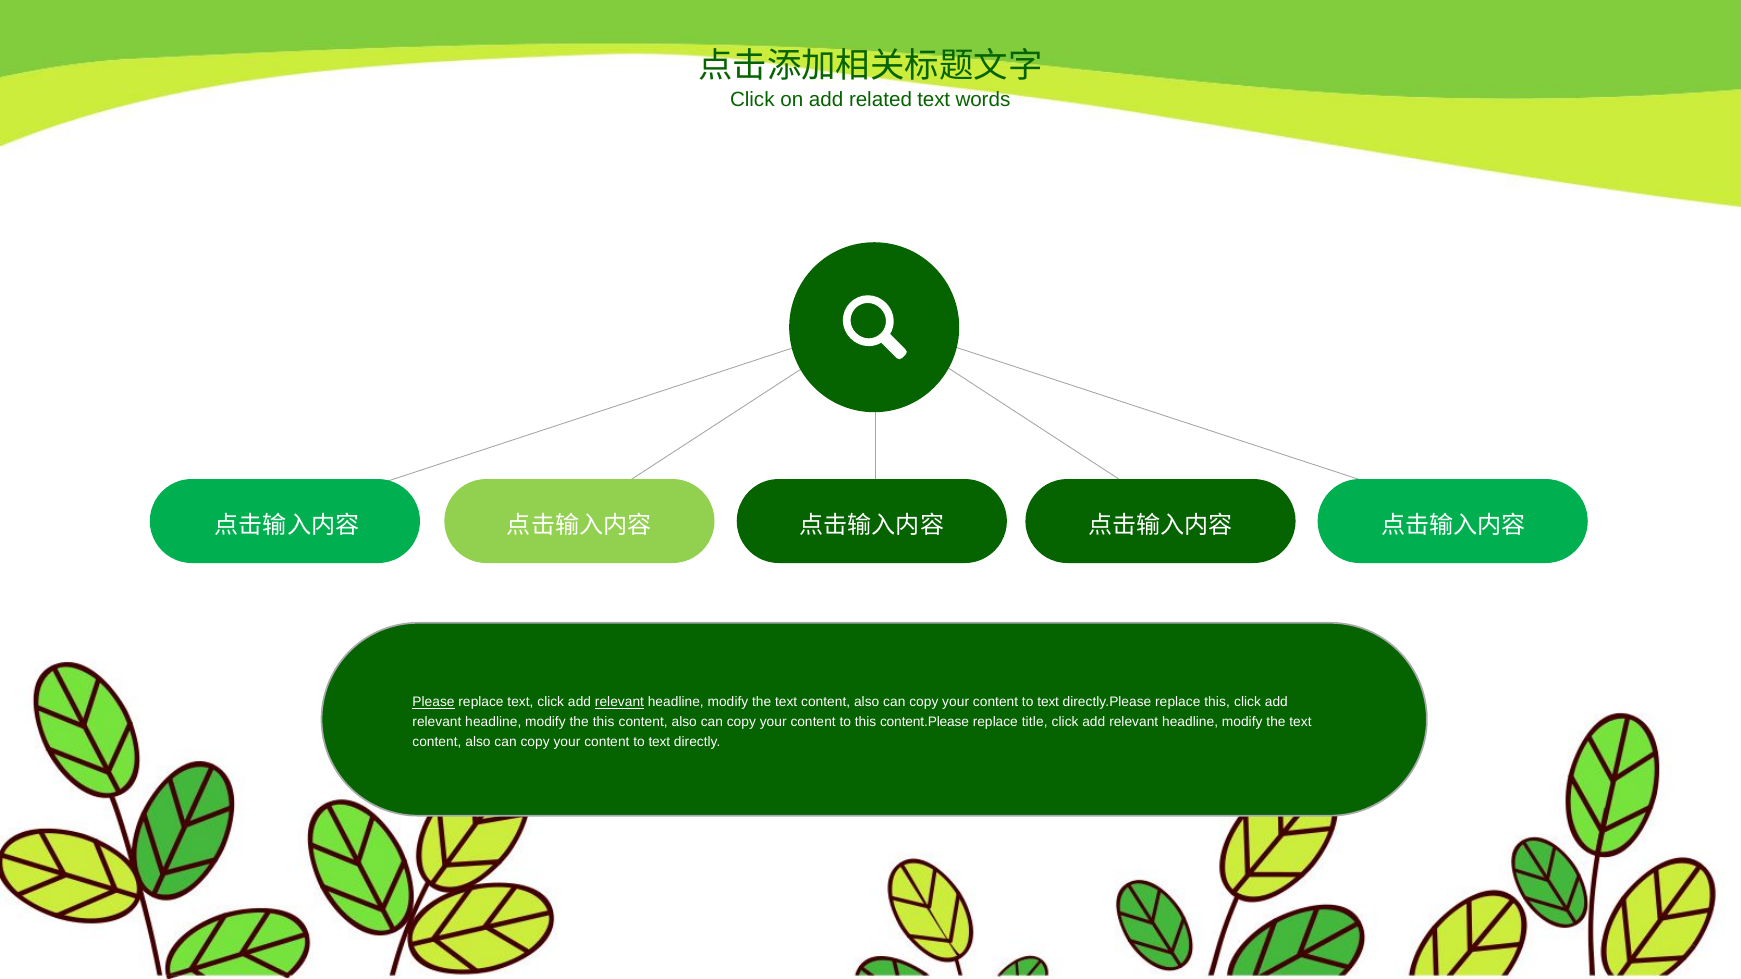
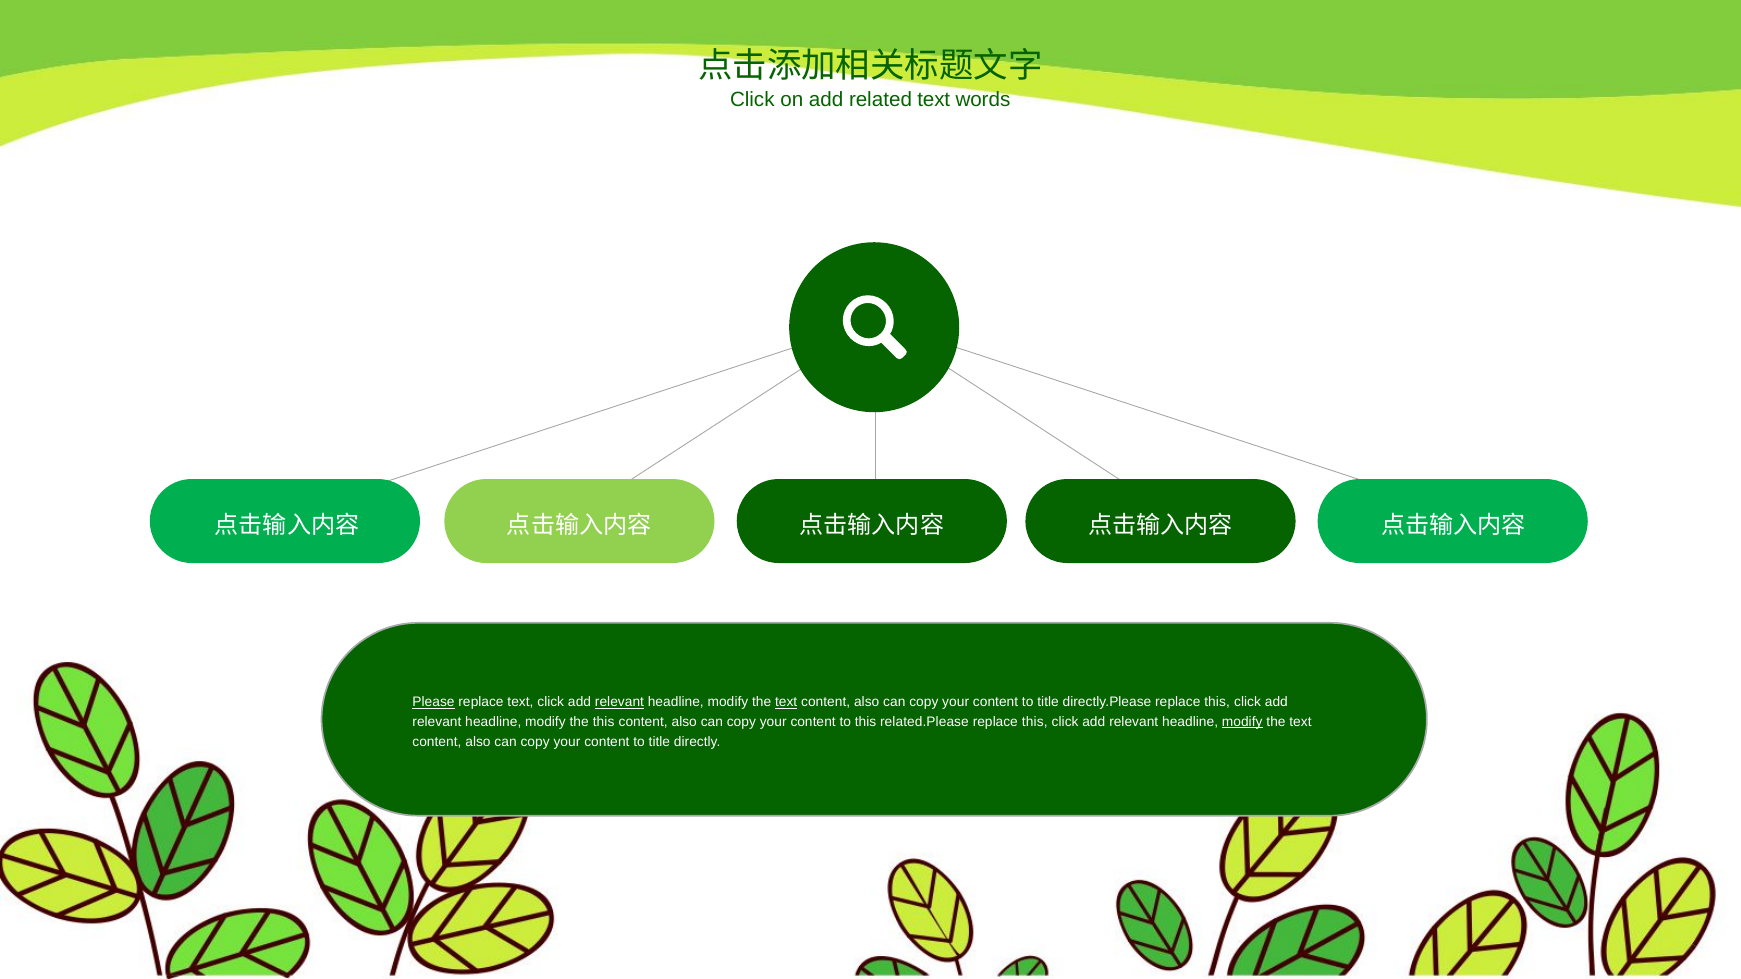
text underline: none -> present (786, 702)
text: text -> title (1048, 702)
content.Please: content.Please -> related.Please (924, 722)
title: title -> this (1035, 722)
modify underline: none -> present (1242, 722)
text: text -> title (659, 742)
